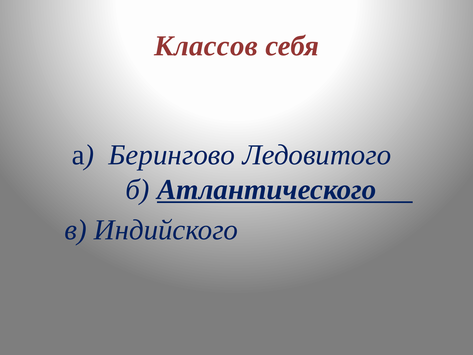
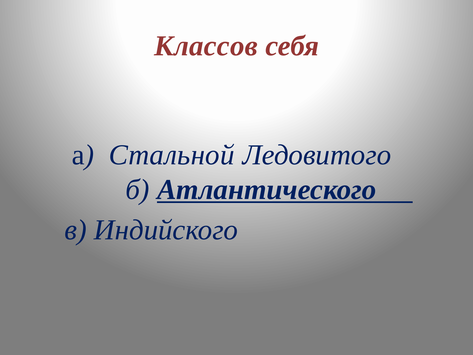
Берингово: Берингово -> Стальной (172, 155)
